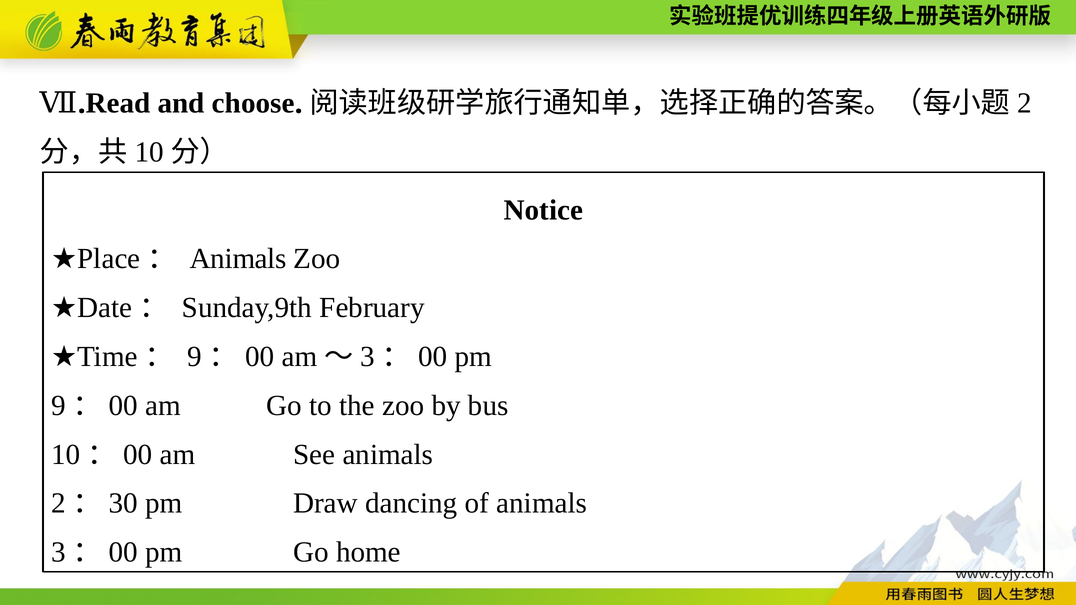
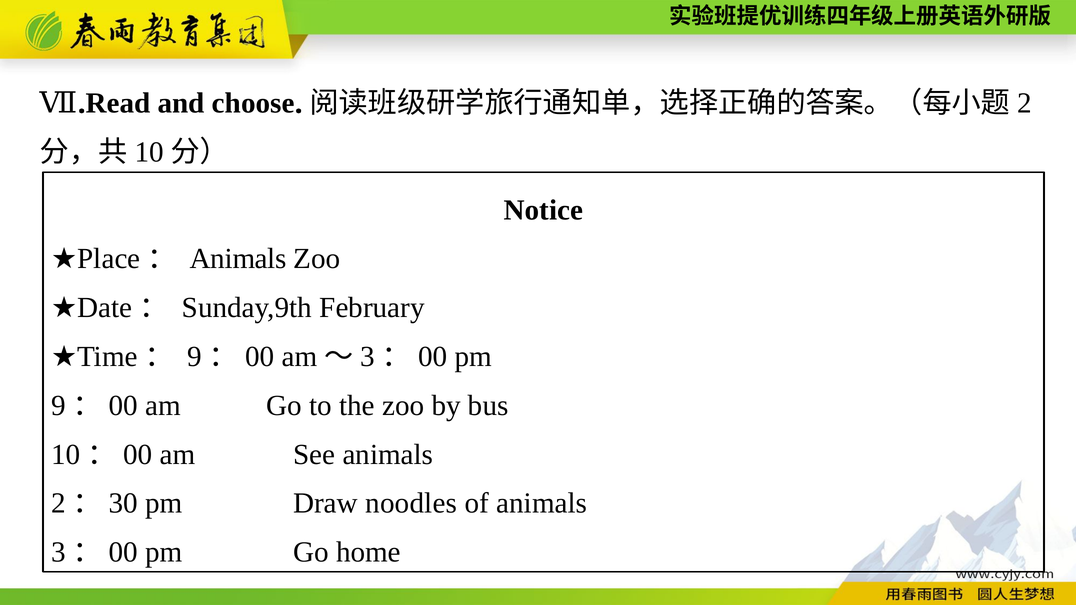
dancing: dancing -> noodles (411, 504)
